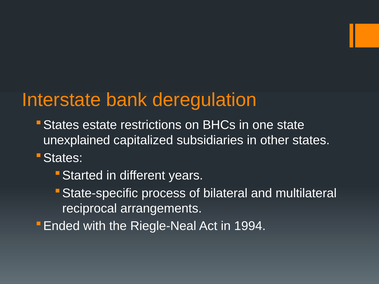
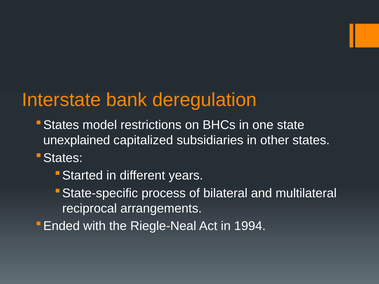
estate: estate -> model (100, 125)
